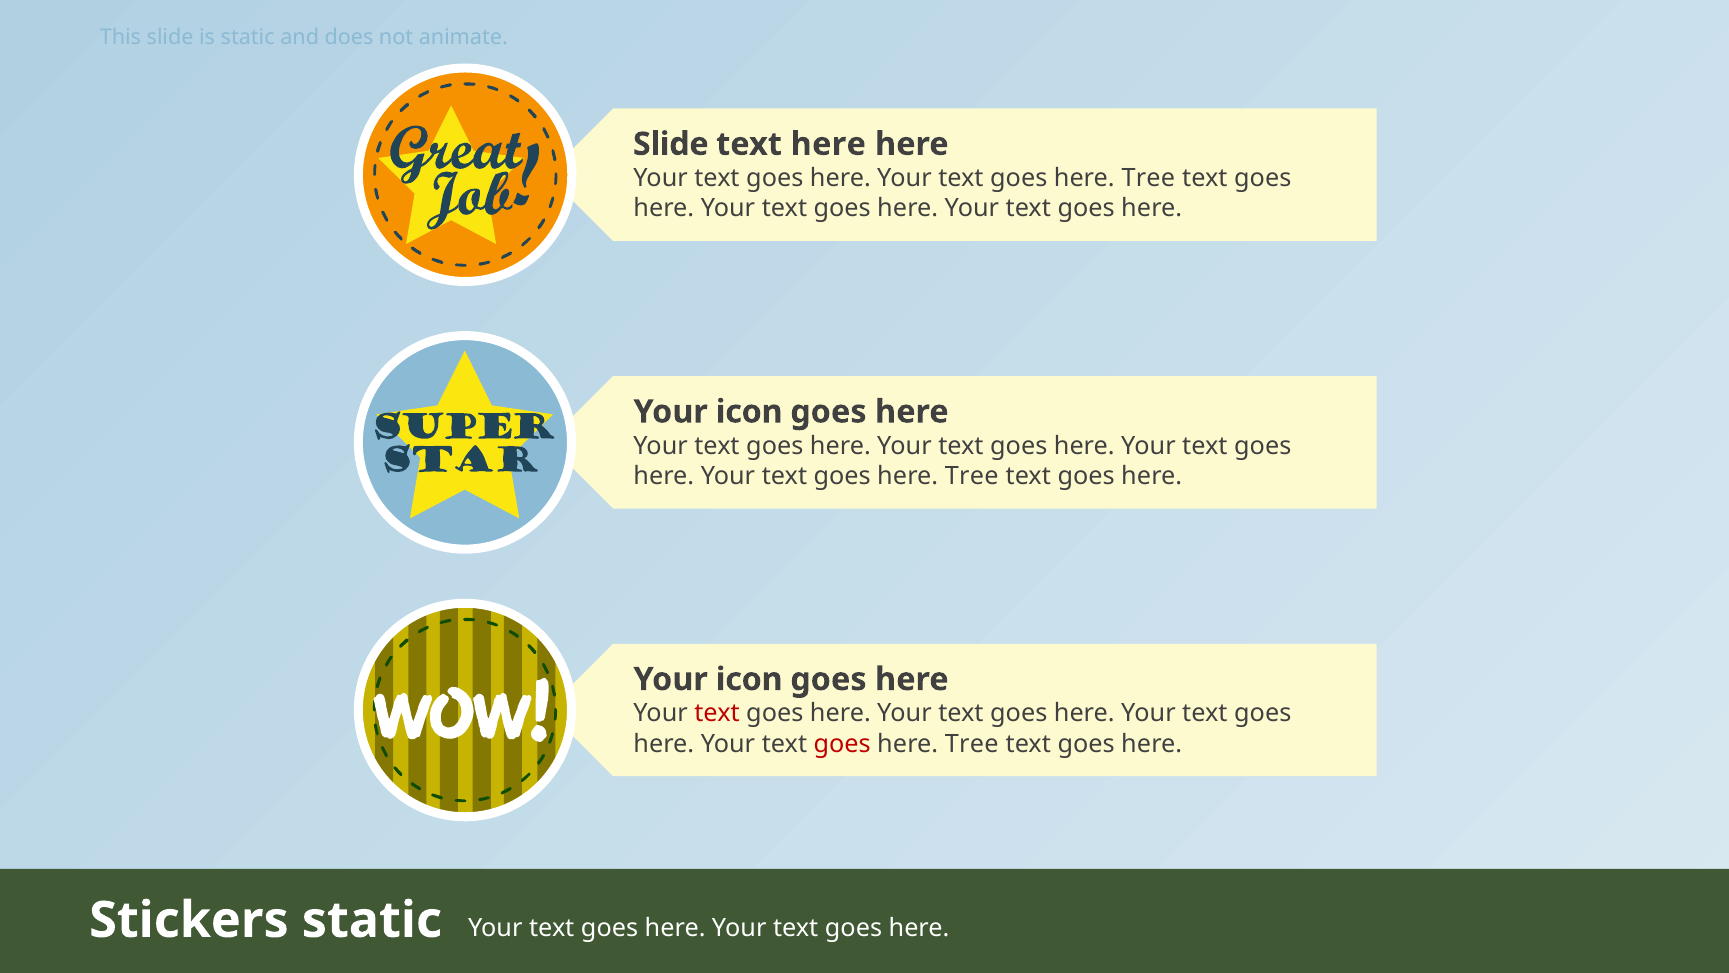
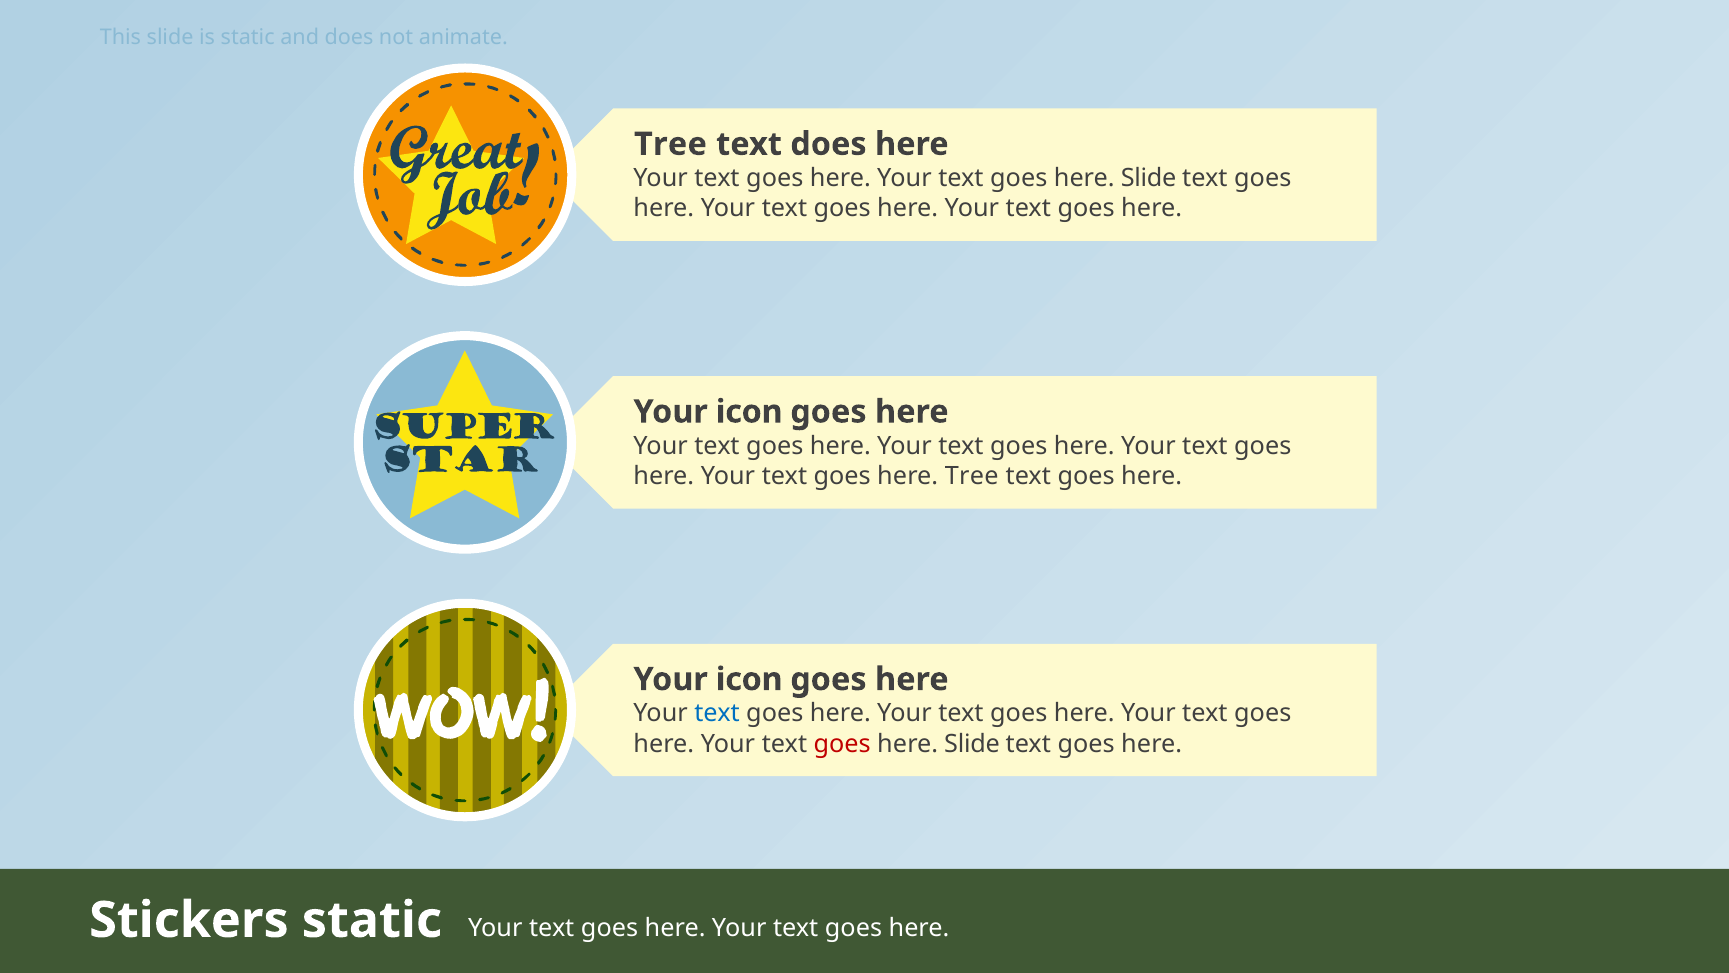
Slide: Slide -> Tree (670, 144)
text here: here -> does (828, 144)
Tree: Tree -> Slide (1149, 178)
text colour: red -> blue (717, 713)
Tree: Tree -> Slide (972, 743)
